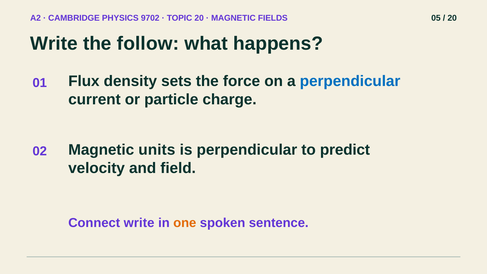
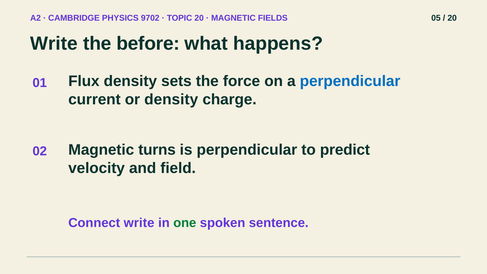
follow: follow -> before (148, 43)
or particle: particle -> density (171, 99)
units: units -> turns (157, 150)
one colour: orange -> green (185, 223)
